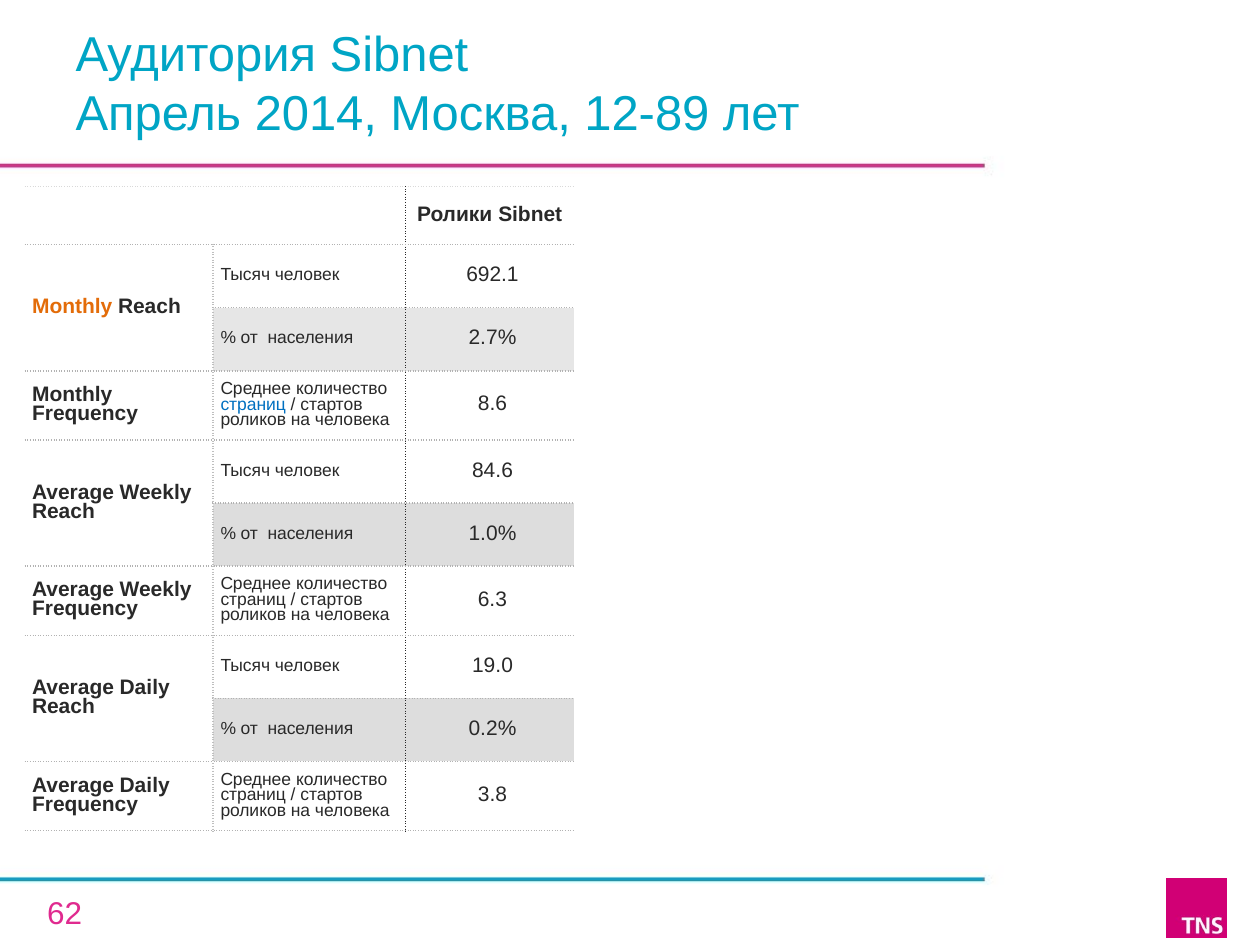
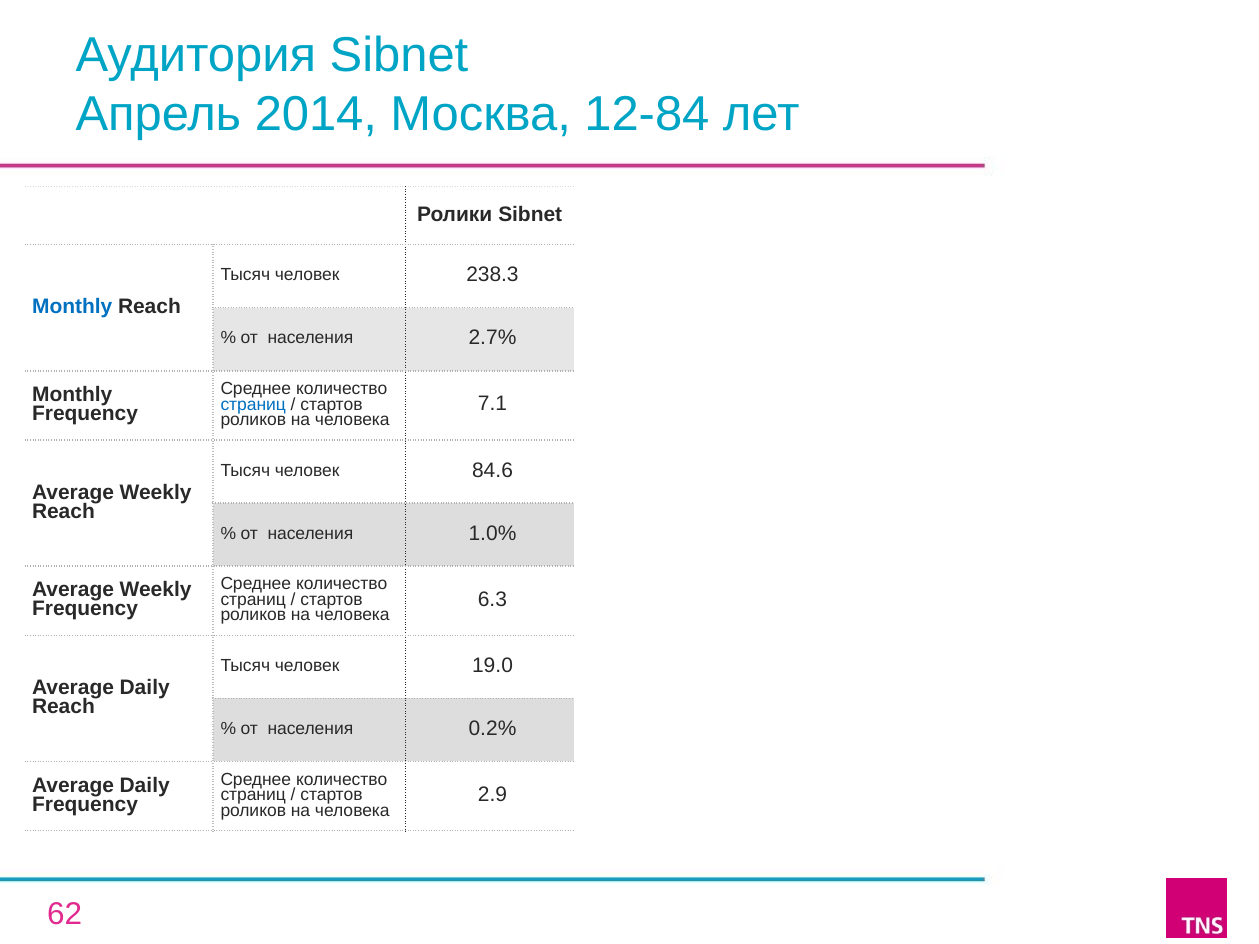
12-89: 12-89 -> 12-84 (647, 115)
692.1: 692.1 -> 238.3 (492, 275)
Monthly colour: orange -> blue (72, 306)
8.6: 8.6 -> 7.1 (492, 404)
3.8: 3.8 -> 2.9 (492, 795)
